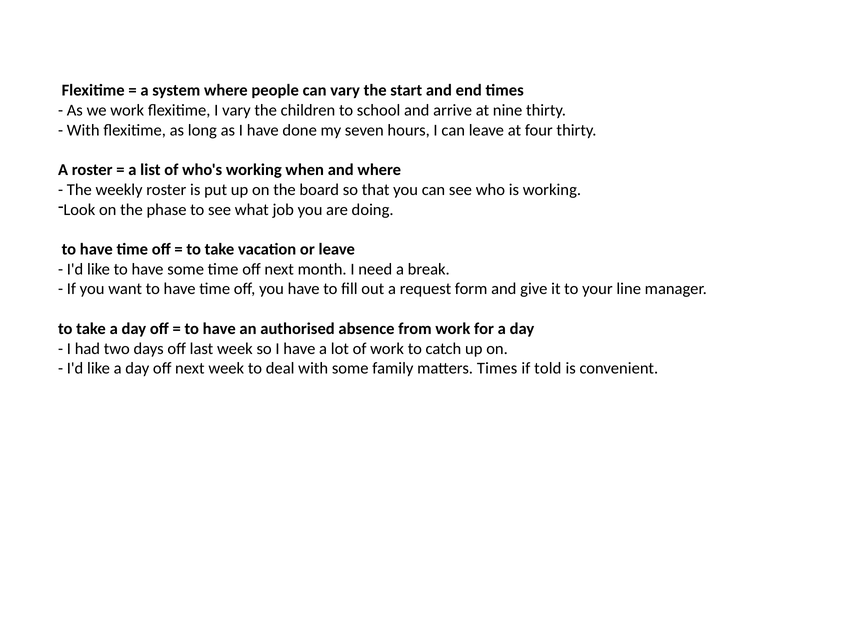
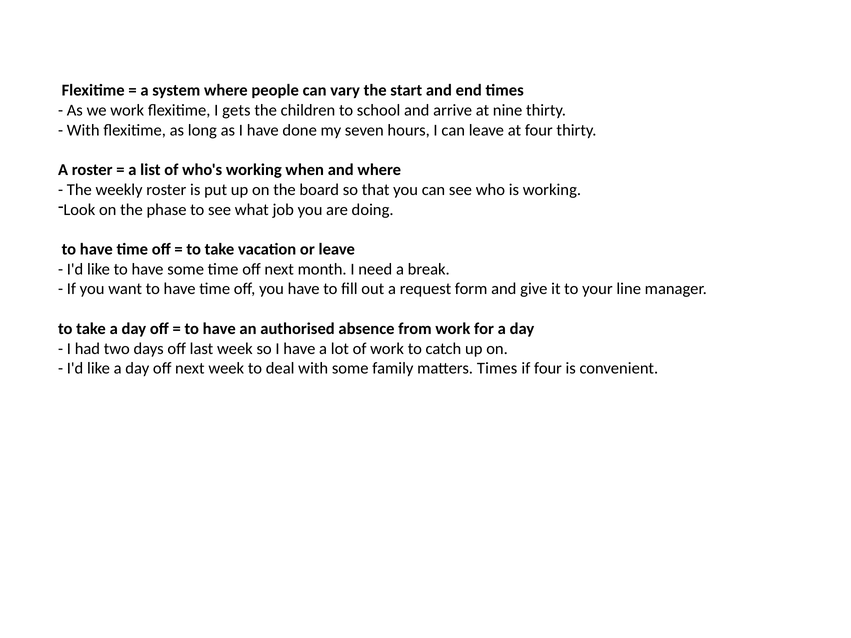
I vary: vary -> gets (236, 110)
if told: told -> four (548, 369)
